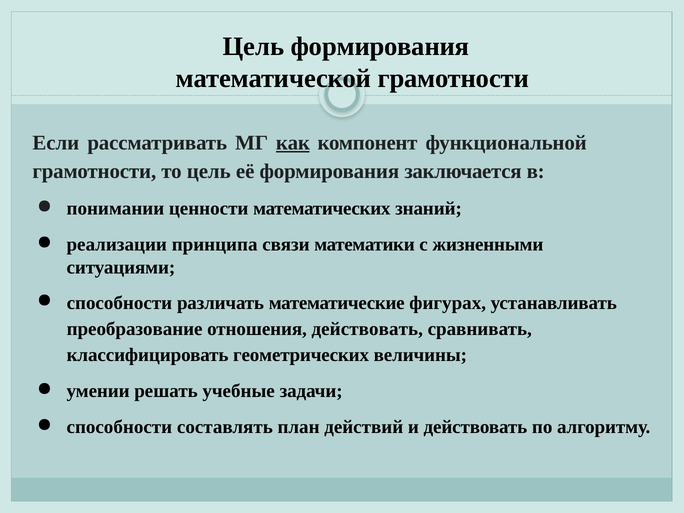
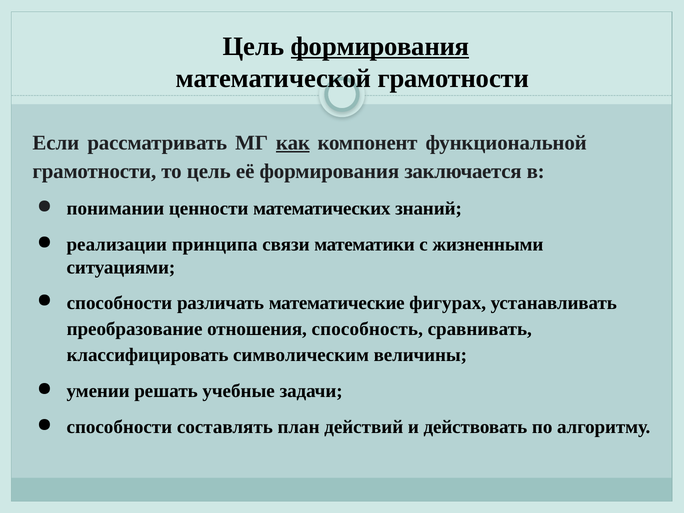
формирования underline: none -> present (380, 46)
отношения действовать: действовать -> способность (367, 329)
геометрических: геометрических -> символическим (301, 355)
